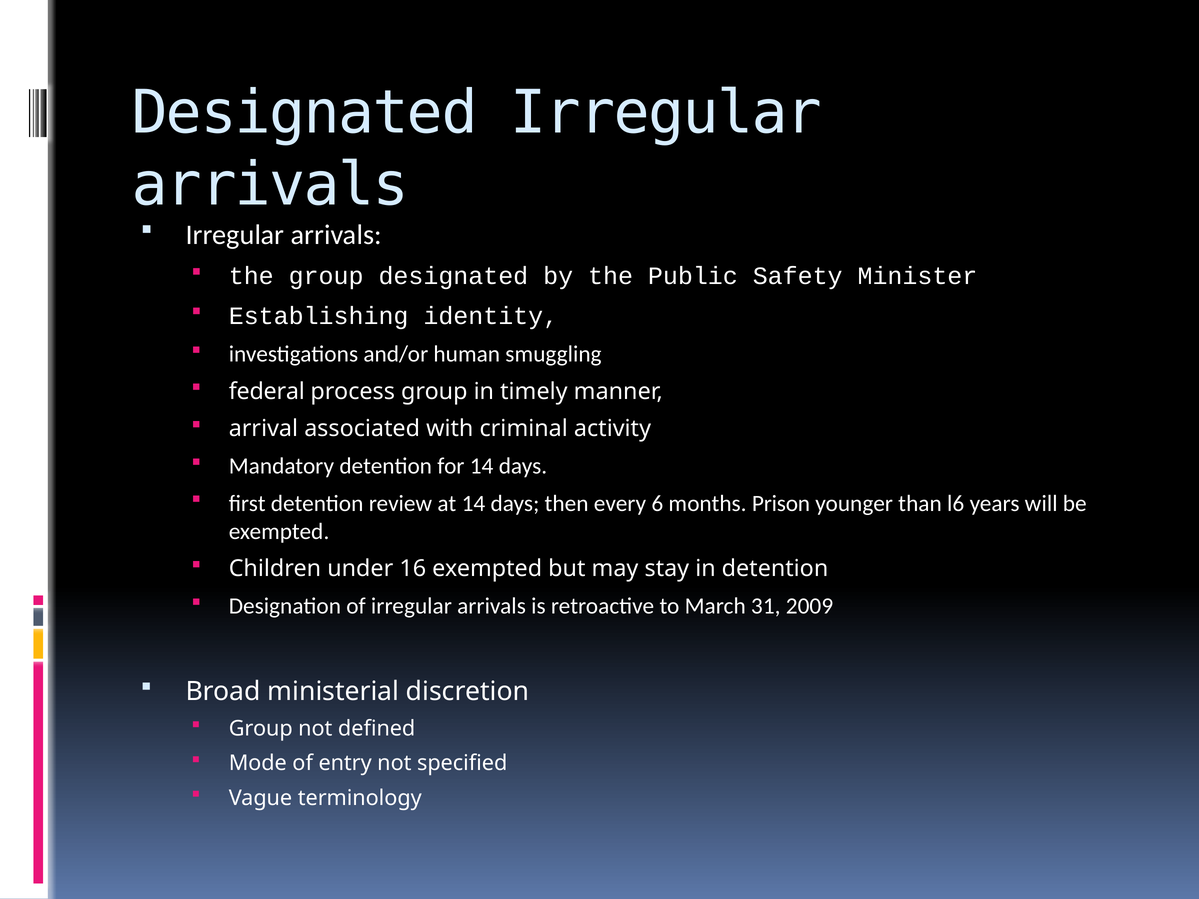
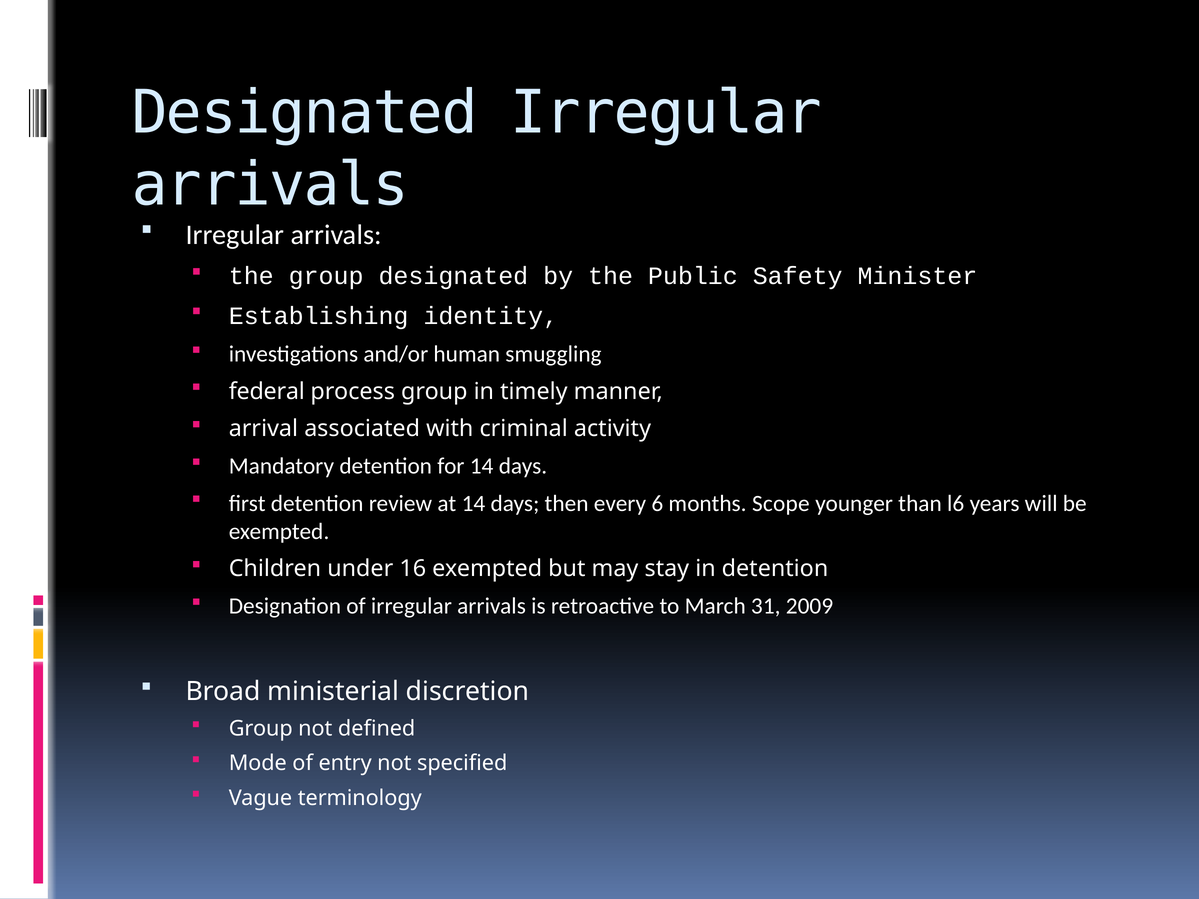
Prison: Prison -> Scope (781, 503)
